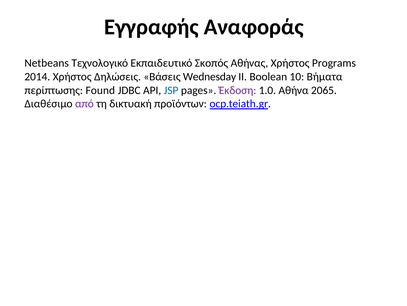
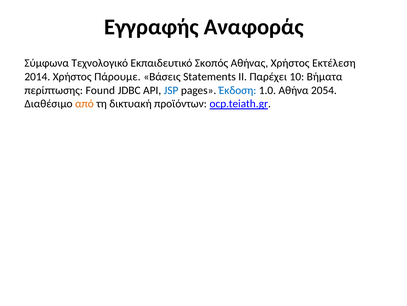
Netbeans: Netbeans -> Σύμφωνα (47, 63)
Programs: Programs -> Εκτέλεση (334, 63)
Δηλώσεις: Δηλώσεις -> Πάρουμε (117, 76)
Wednesday: Wednesday -> Statements (209, 76)
Boolean: Boolean -> Παρέχει (268, 76)
Έκδοση colour: purple -> blue (238, 90)
2065: 2065 -> 2054 (324, 90)
από colour: purple -> orange (84, 104)
